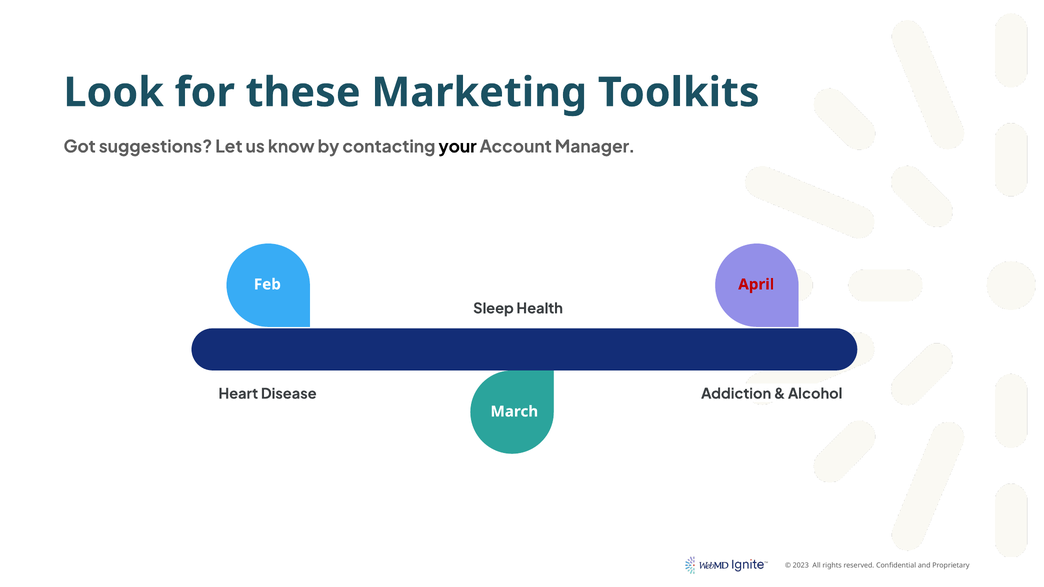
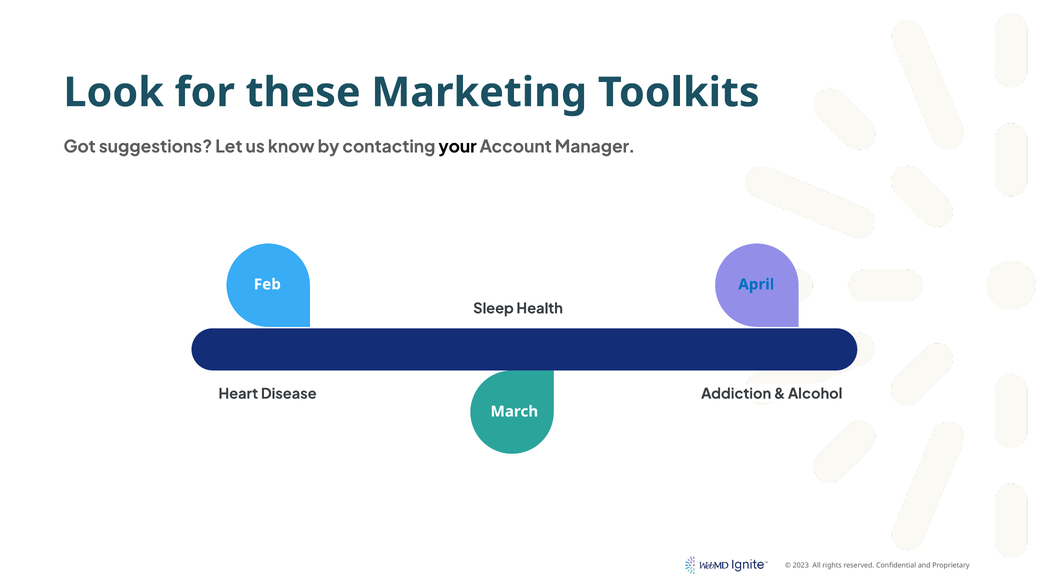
April colour: red -> blue (756, 285)
